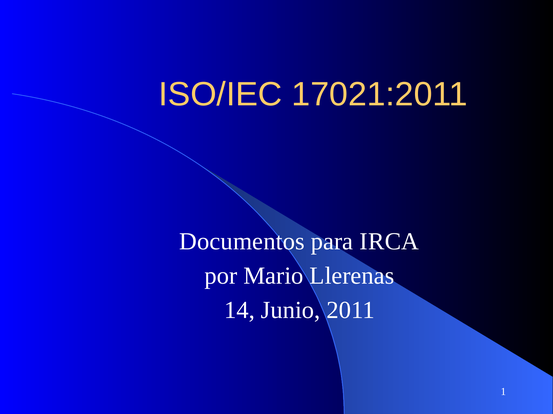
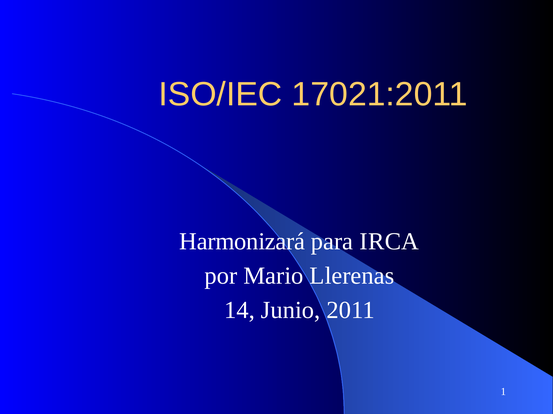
Documentos: Documentos -> Harmonizará (242, 242)
